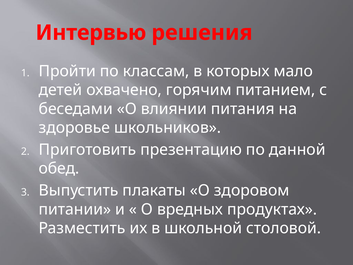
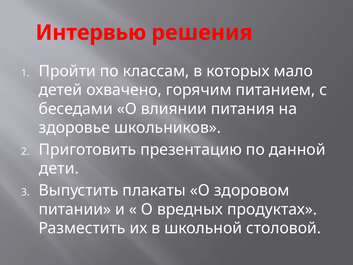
обед: обед -> дети (59, 168)
